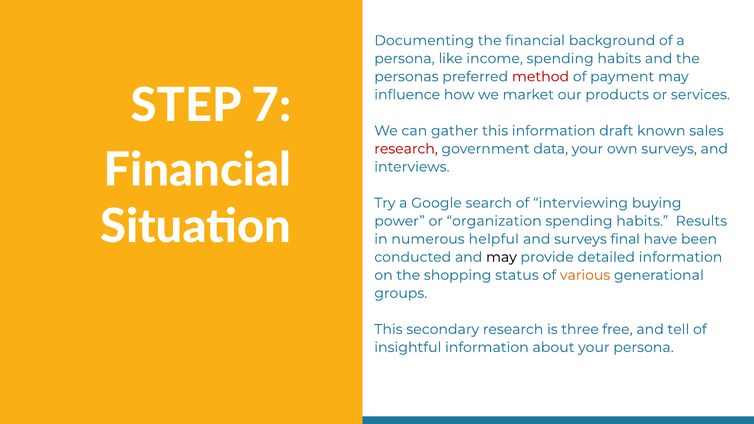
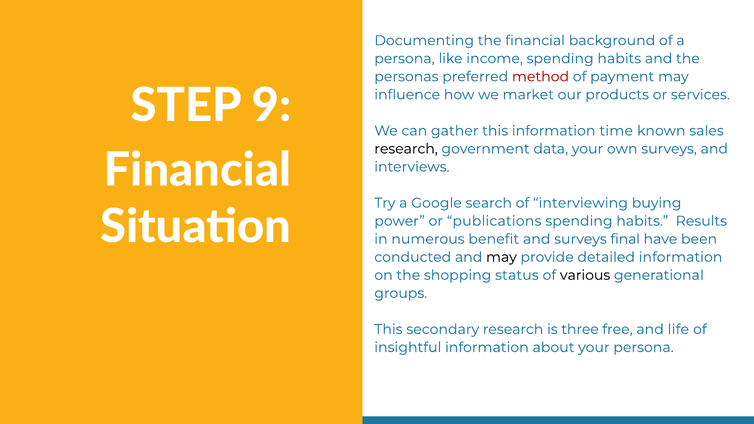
7: 7 -> 9 (271, 106)
draft: draft -> time (616, 131)
research colour: red -> black (406, 149)
organization: organization -> publications (494, 221)
helpful: helpful -> benefit (494, 239)
various colour: orange -> black (585, 275)
tell: tell -> life (678, 329)
